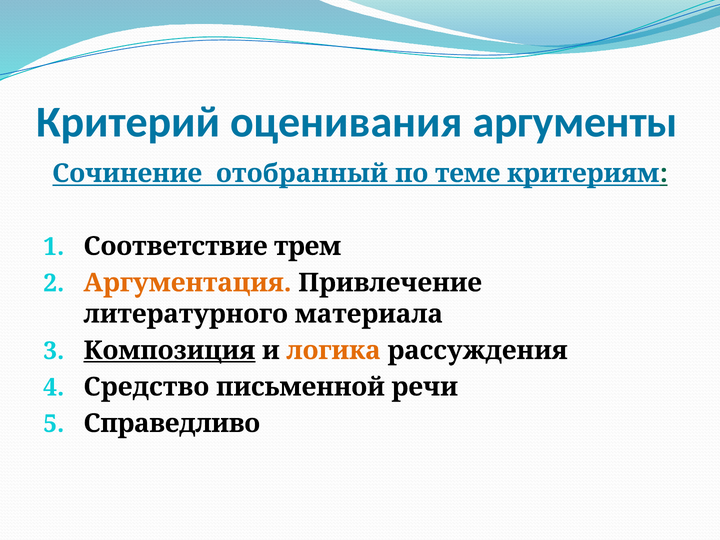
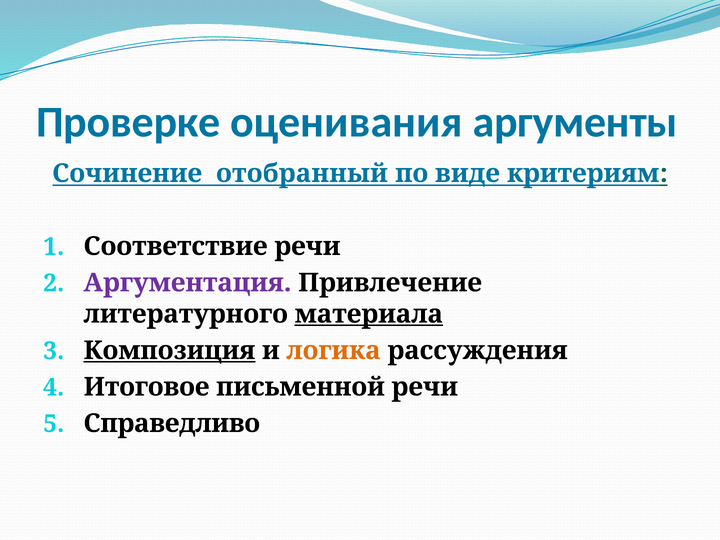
Критерий: Критерий -> Проверке (128, 122)
теме: теме -> виде (468, 173)
Соответствие трем: трем -> речи (307, 246)
Аргументация colour: orange -> purple (188, 283)
материала underline: none -> present (369, 314)
Средство: Средство -> Итоговое (147, 387)
